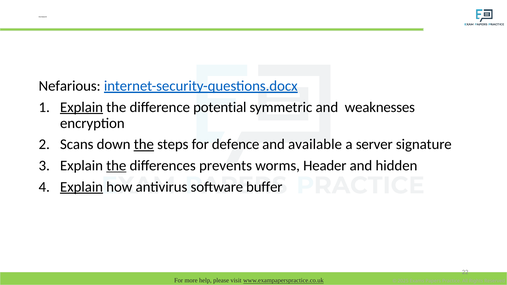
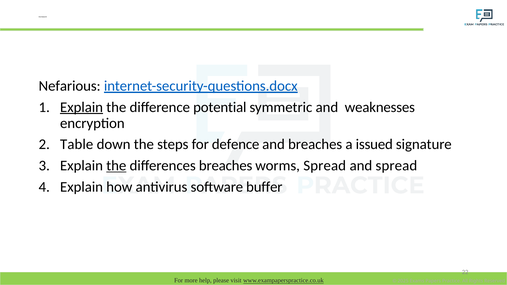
Scans: Scans -> Table (77, 144)
the underline: present -> none (144, 144)
and available: available -> breaches (315, 144)
server: server -> issued (374, 144)
differences prevents: prevents -> breaches (226, 166)
worms Header: Header -> Spread (325, 166)
and hidden: hidden -> spread (396, 166)
Explain underline: present -> none (82, 187)
